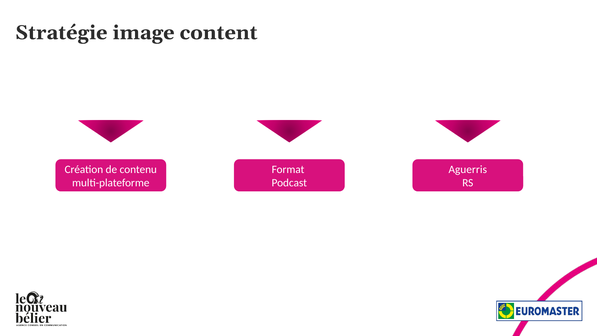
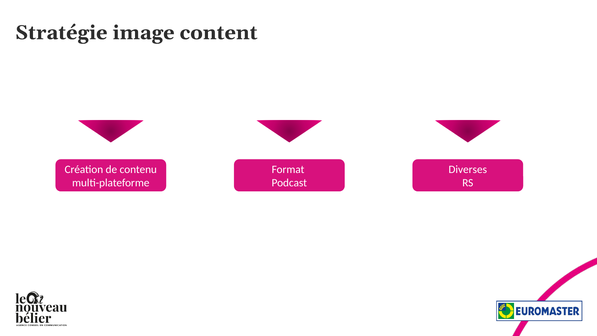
Aguerris: Aguerris -> Diverses (468, 169)
